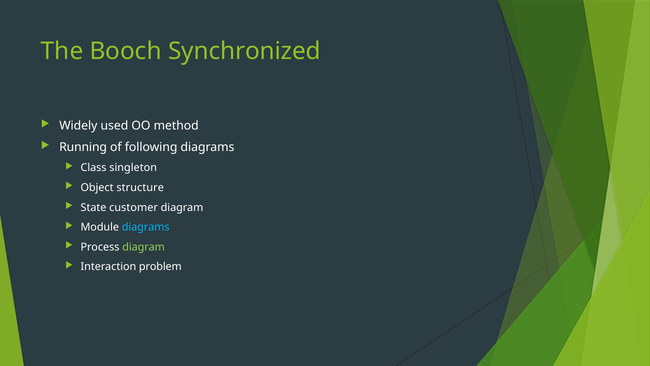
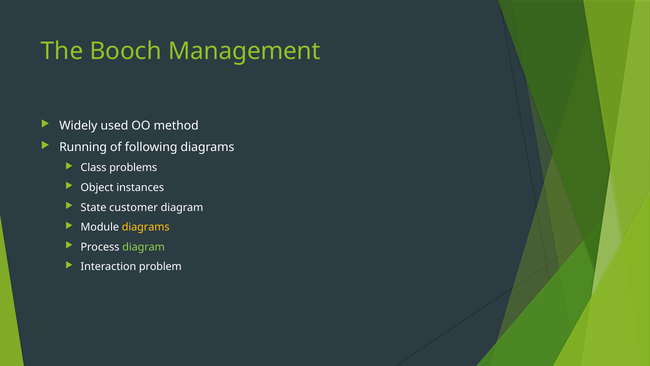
Synchronized: Synchronized -> Management (244, 51)
singleton: singleton -> problems (133, 168)
structure: structure -> instances (140, 187)
diagrams colour: light blue -> yellow (146, 227)
